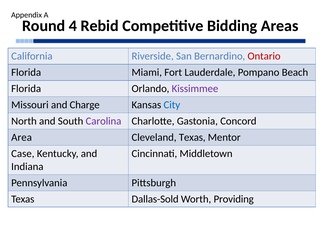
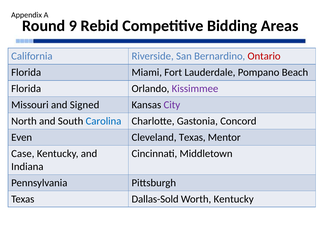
4: 4 -> 9 (73, 26)
Charge: Charge -> Signed (85, 105)
City colour: blue -> purple (172, 105)
Carolina colour: purple -> blue (103, 121)
Area: Area -> Even (22, 138)
Worth Providing: Providing -> Kentucky (234, 200)
